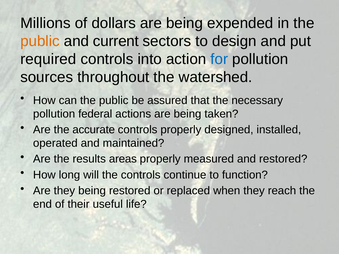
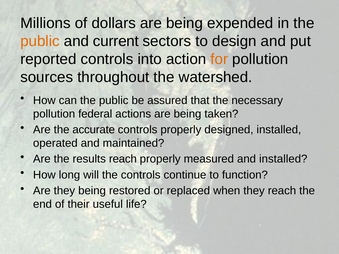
required: required -> reported (48, 59)
for colour: blue -> orange (219, 59)
results areas: areas -> reach (123, 159)
and restored: restored -> installed (283, 159)
